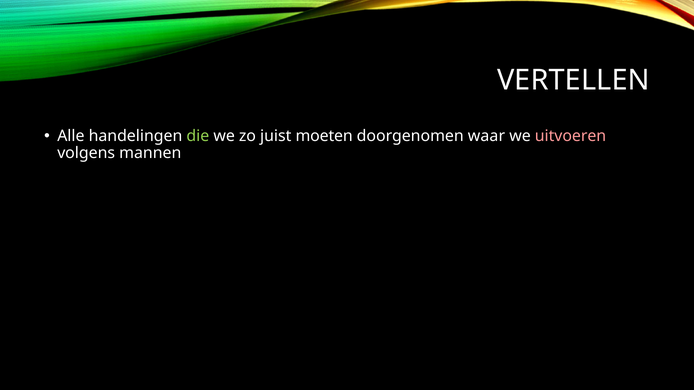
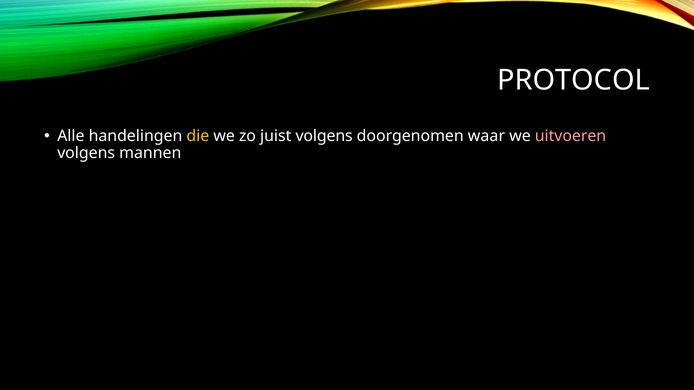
VERTELLEN: VERTELLEN -> PROTOCOL (573, 80)
die colour: light green -> yellow (198, 136)
juist moeten: moeten -> volgens (324, 136)
